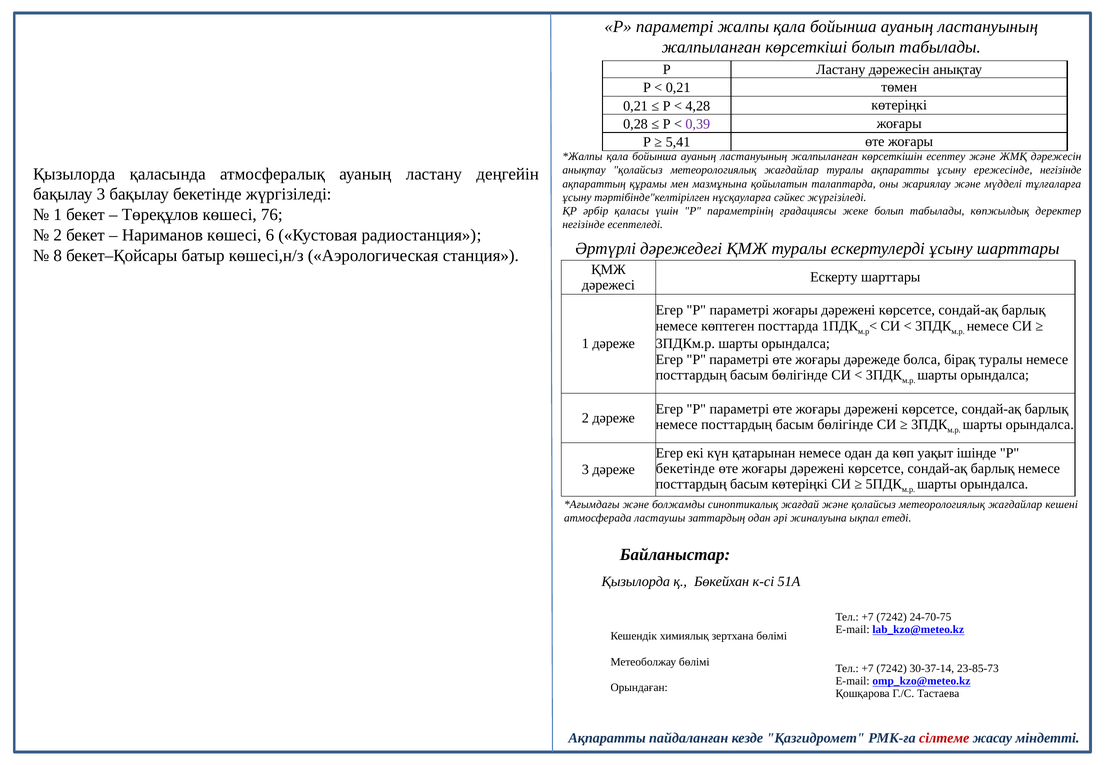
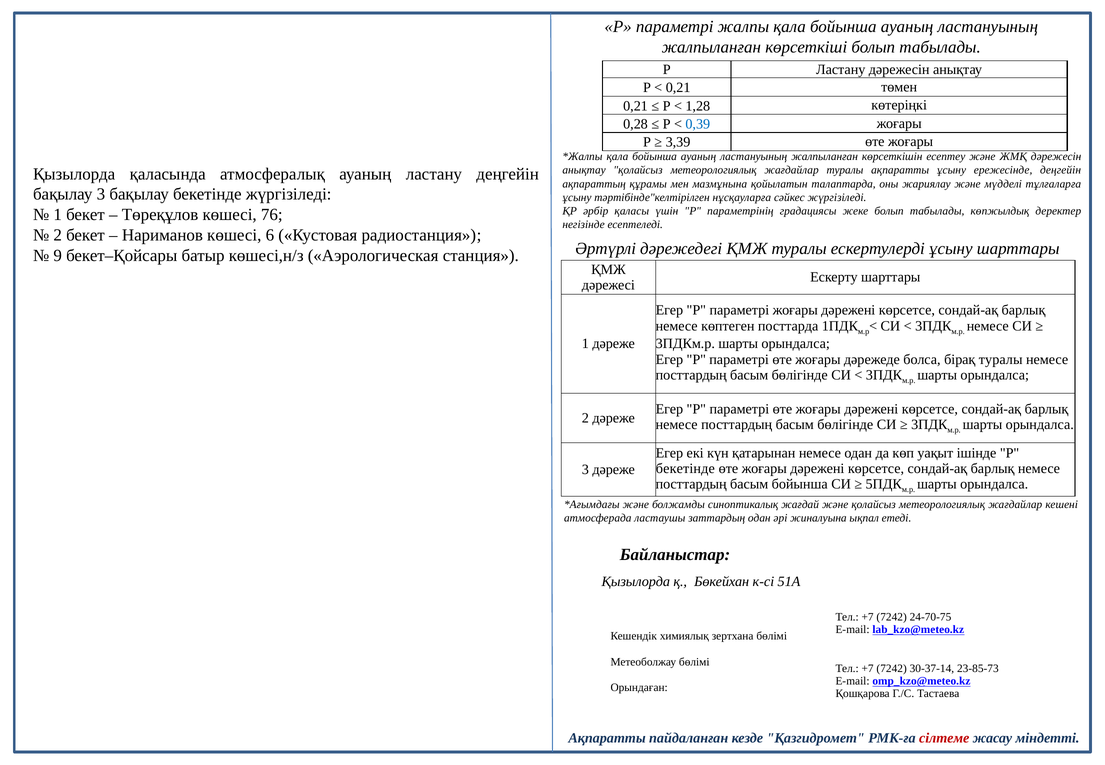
4,28: 4,28 -> 1,28 (698, 106)
0,39 colour: purple -> blue (698, 124)
5,41: 5,41 -> 3,39 (678, 142)
ережесінде негізінде: негізінде -> деңгейін (1061, 170)
8: 8 -> 9 (58, 256)
басым көтеріңкі: көтеріңкі -> бойынша (800, 484)
